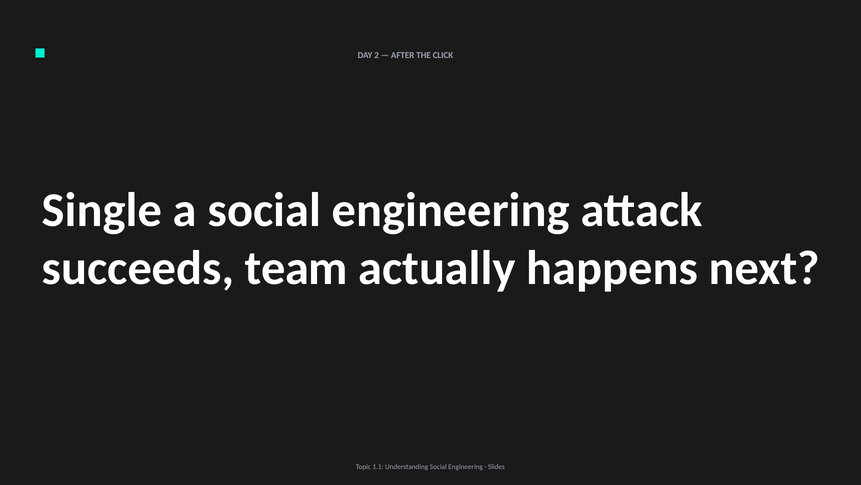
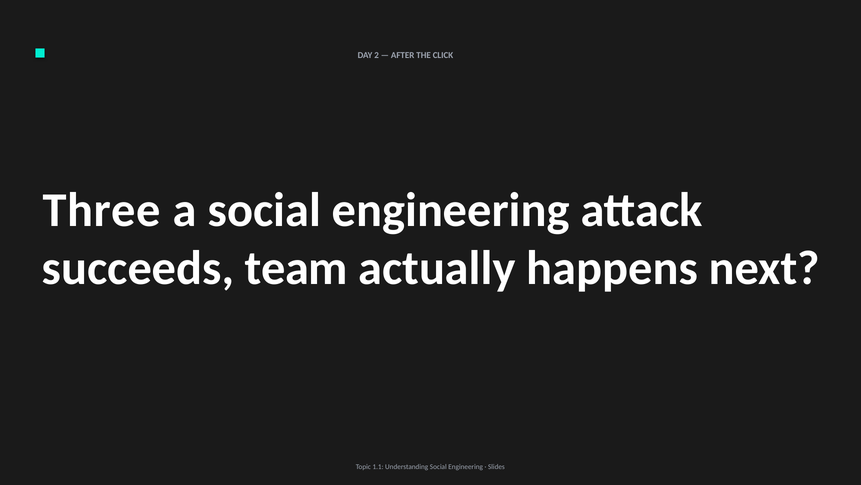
Single: Single -> Three (102, 210)
